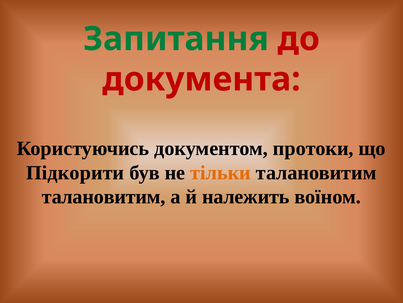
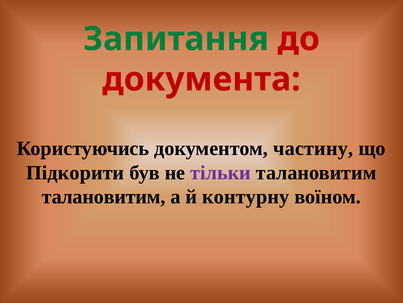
протоки: протоки -> частину (313, 148)
тільки colour: orange -> purple (221, 172)
належить: належить -> контурну (246, 196)
